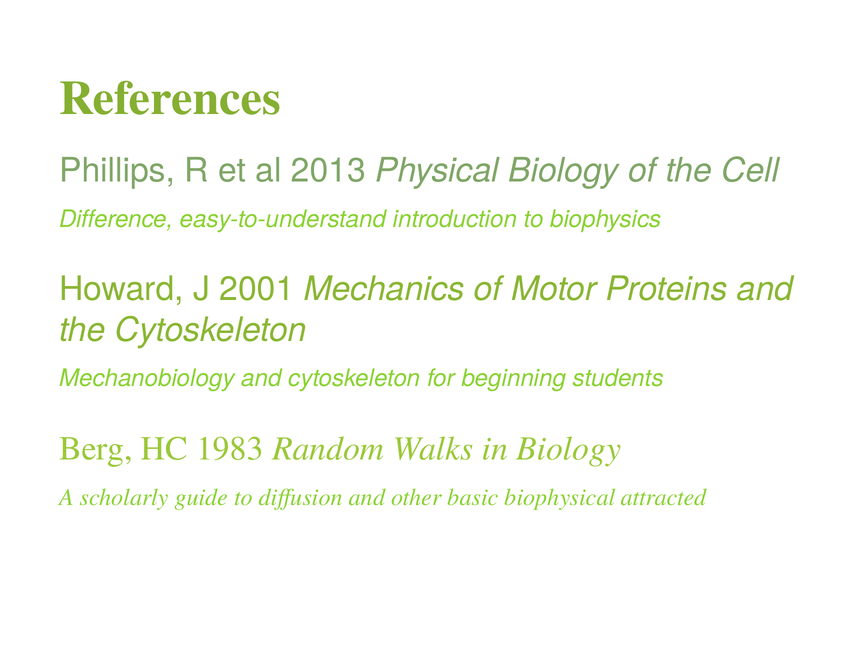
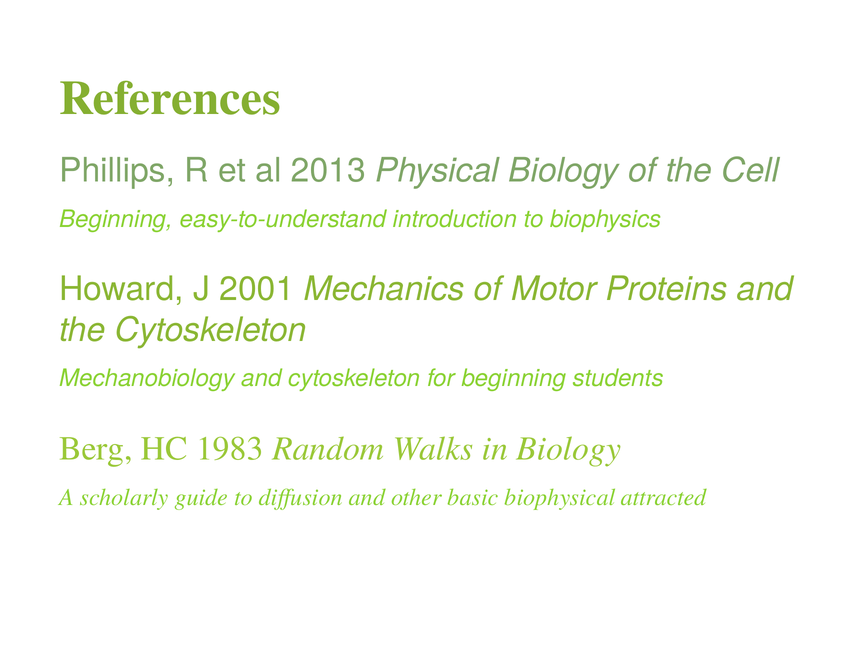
Difference: Difference -> Beginning (116, 219)
